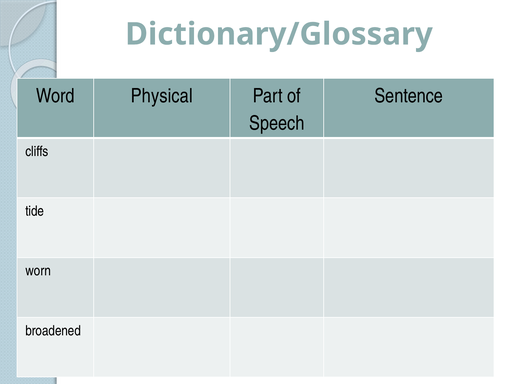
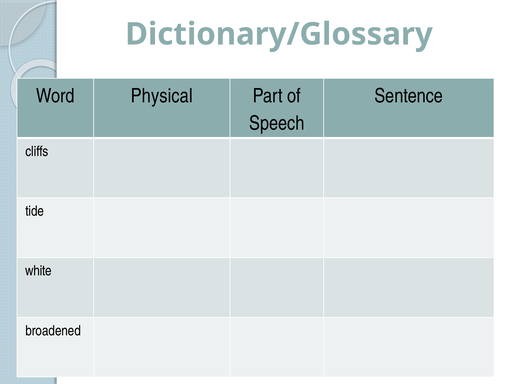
worn: worn -> white (38, 270)
